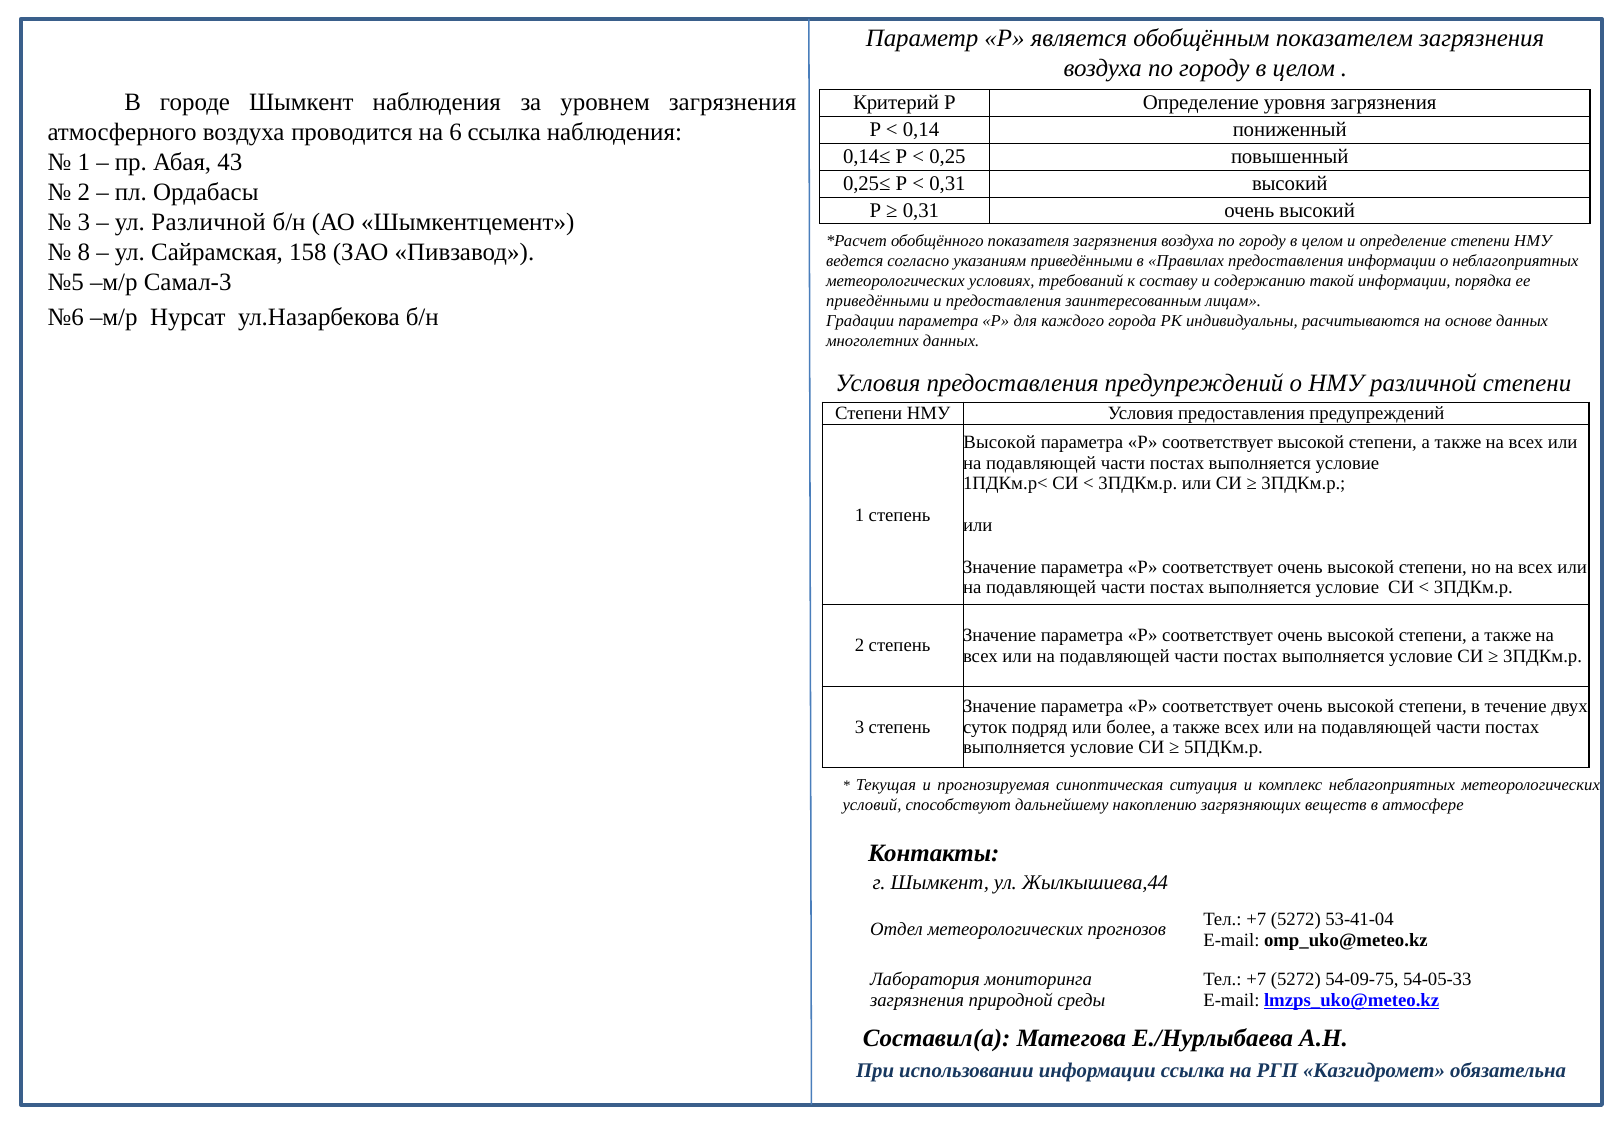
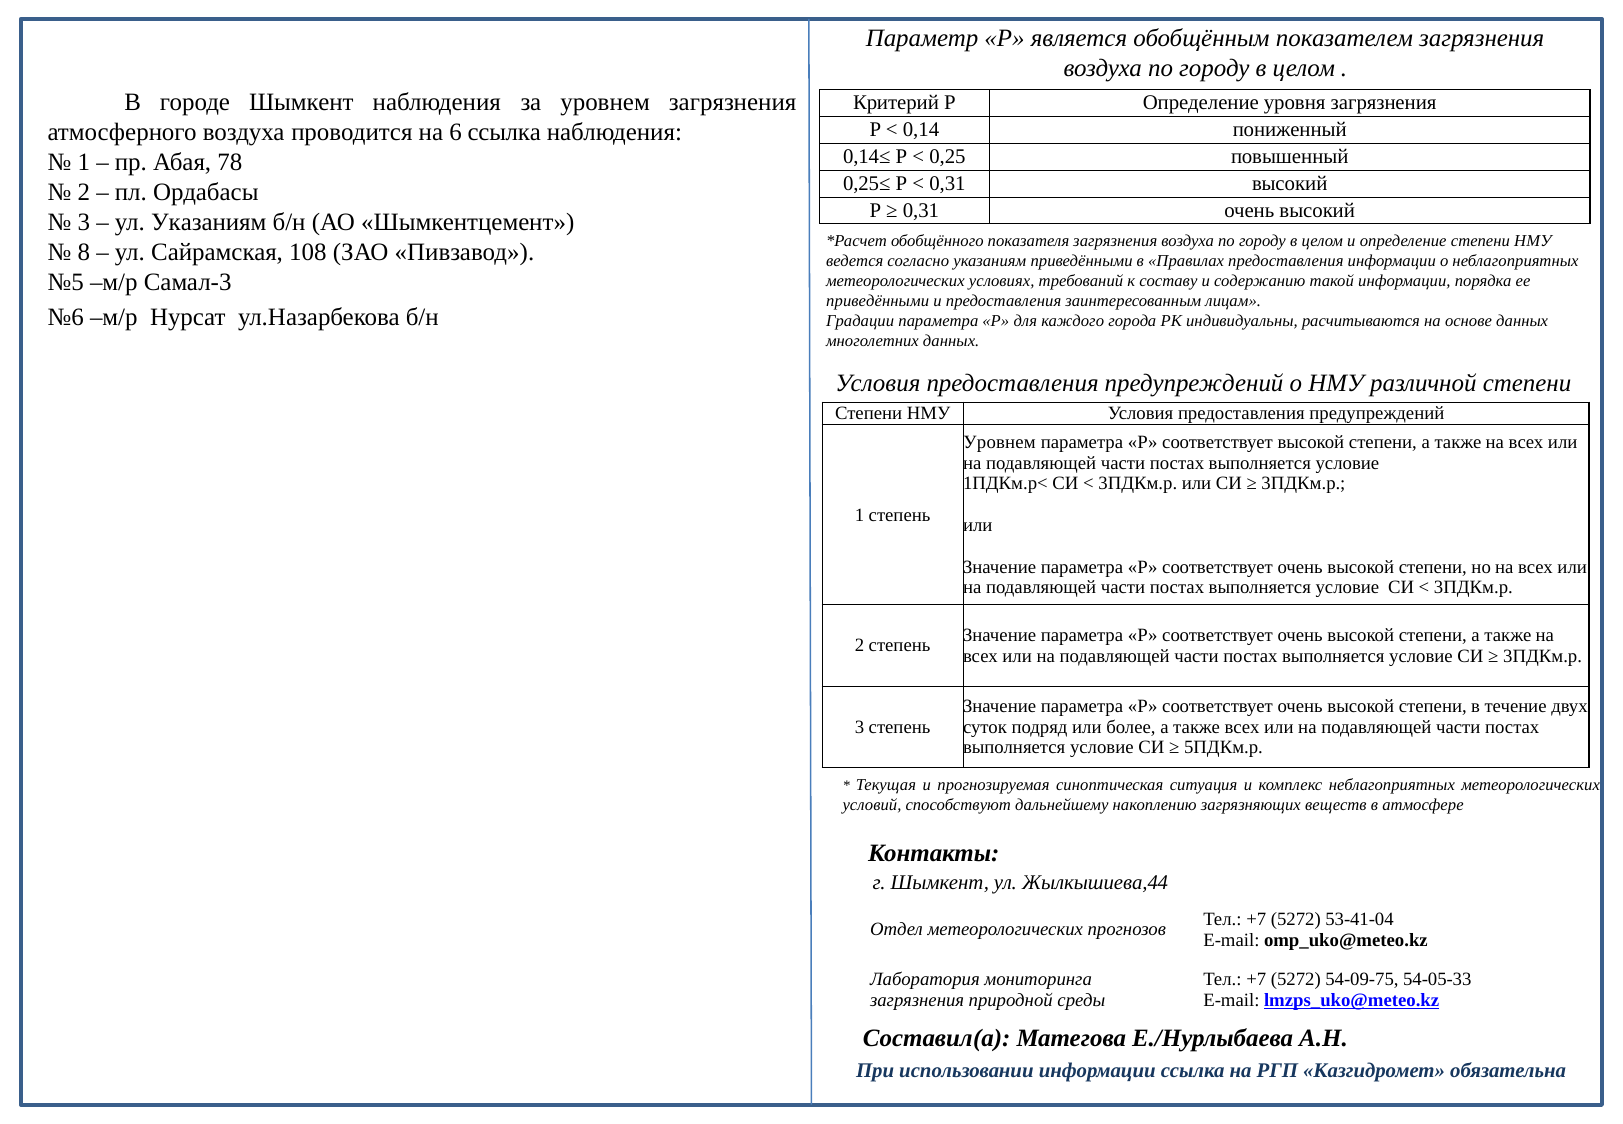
43: 43 -> 78 (230, 162)
ул Различной: Различной -> Указаниям (209, 222)
158: 158 -> 108 (308, 252)
Высокой: Высокой -> Уровнем (1000, 442)
